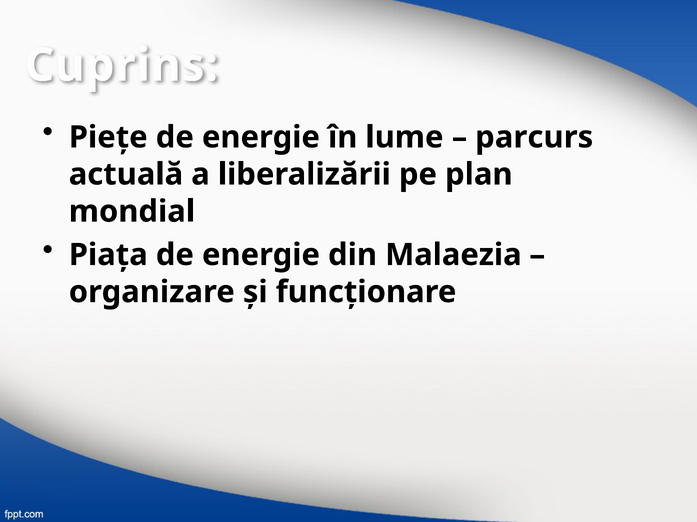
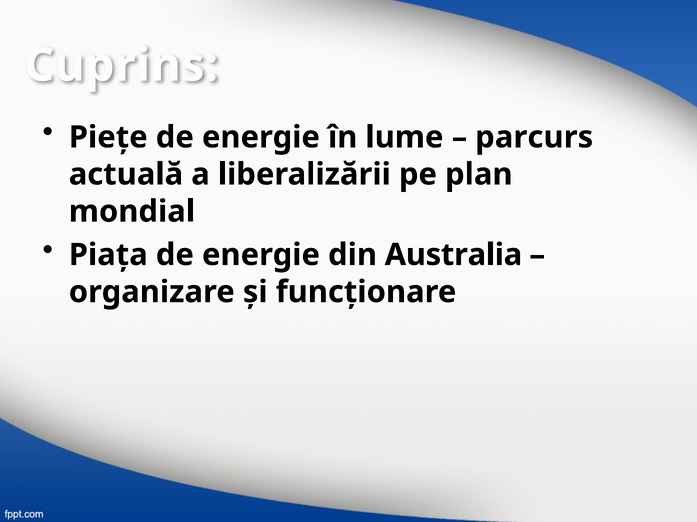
Malaezia: Malaezia -> Australia (453, 255)
